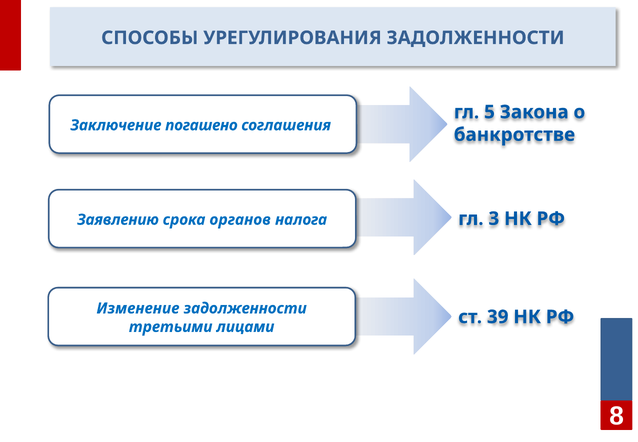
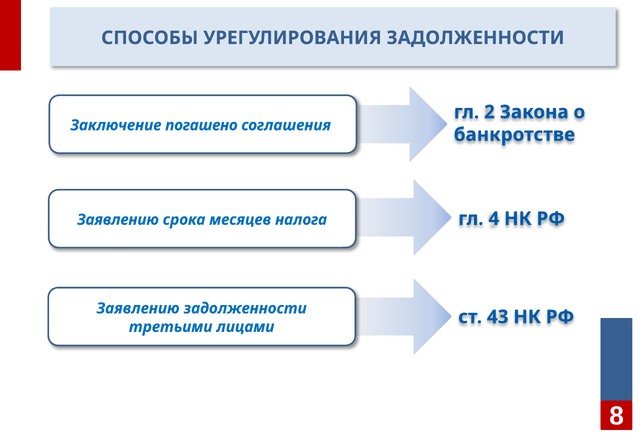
5: 5 -> 2 (489, 112)
органов: органов -> месяцев (240, 220)
3: 3 -> 4 (494, 219)
Изменение: Изменение -> Заявлению (138, 308)
39: 39 -> 43 (498, 317)
